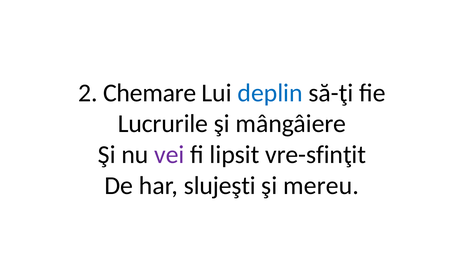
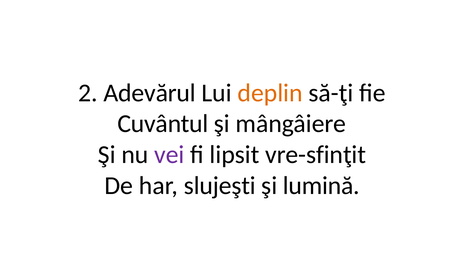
Chemare: Chemare -> Adevărul (150, 93)
deplin colour: blue -> orange (270, 93)
Lucrurile: Lucrurile -> Cuvântul (163, 124)
mereu: mereu -> lumină (321, 186)
